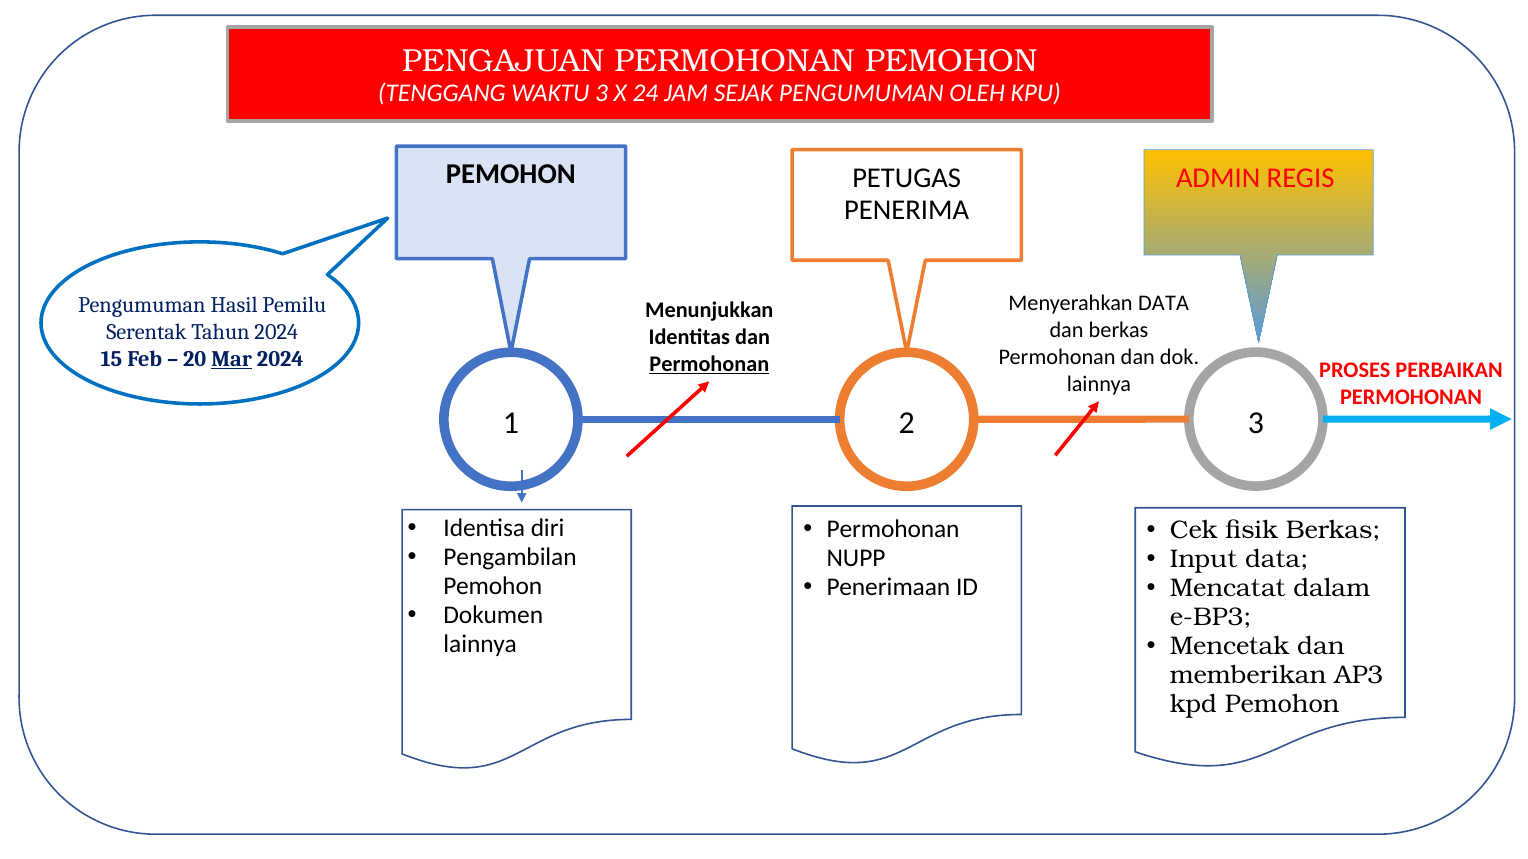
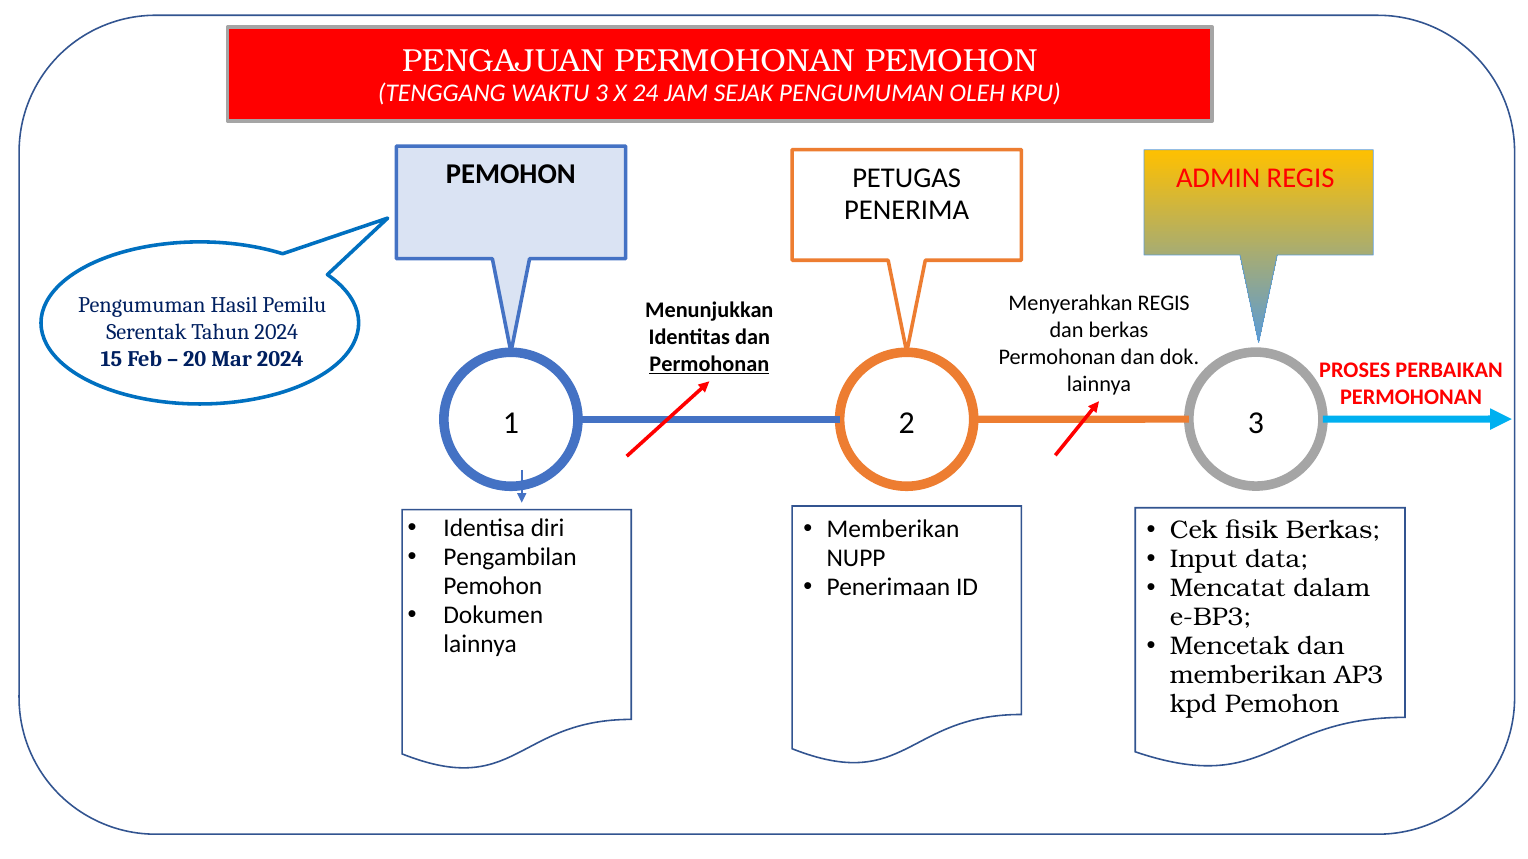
Menyerahkan DATA: DATA -> REGIS (1164, 304)
Mar underline: present -> none (232, 359)
Permohonan: Permohonan -> Memberikan (893, 529)
